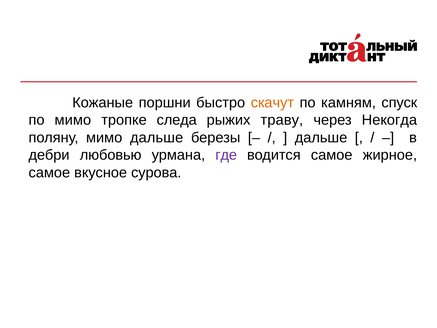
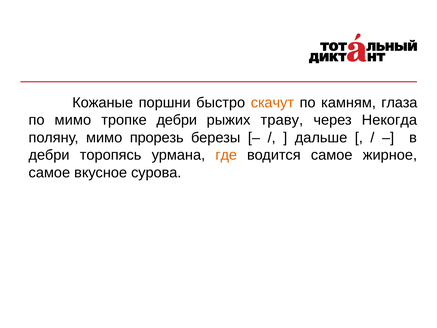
спуск: спуск -> глаза (399, 103)
тропке следа: следа -> дебри (177, 120)
мимо дальше: дальше -> прорезь (157, 138)
любовью: любовью -> торопясь (111, 155)
где colour: purple -> orange (226, 155)
